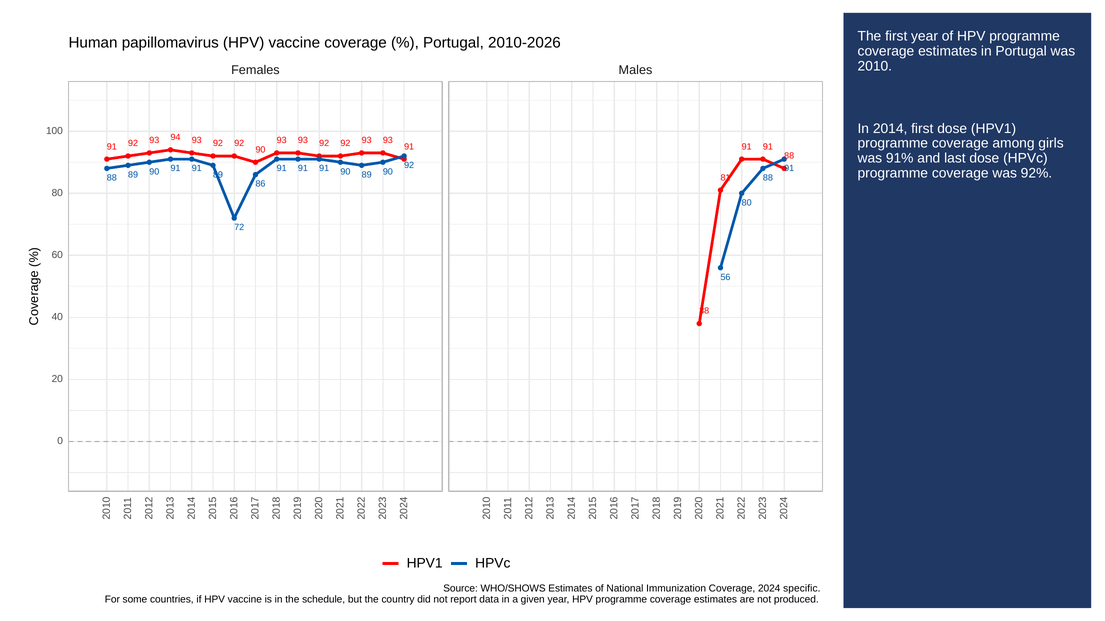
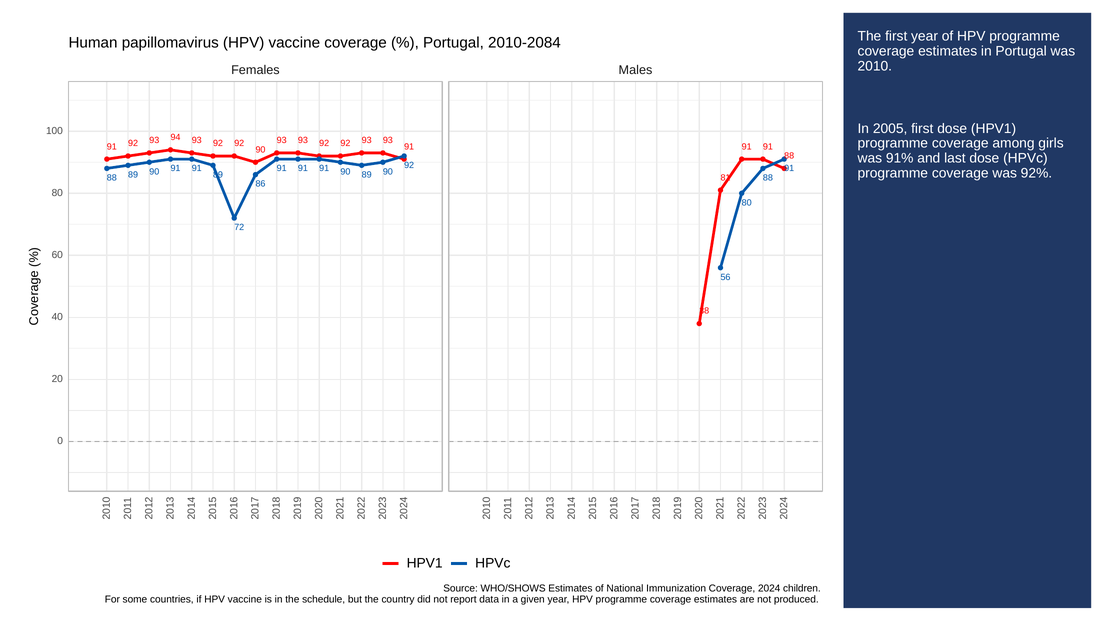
2010-2026: 2010-2026 -> 2010-2084 (524, 43)
2014: 2014 -> 2005 (890, 129)
specific: specific -> children (802, 589)
